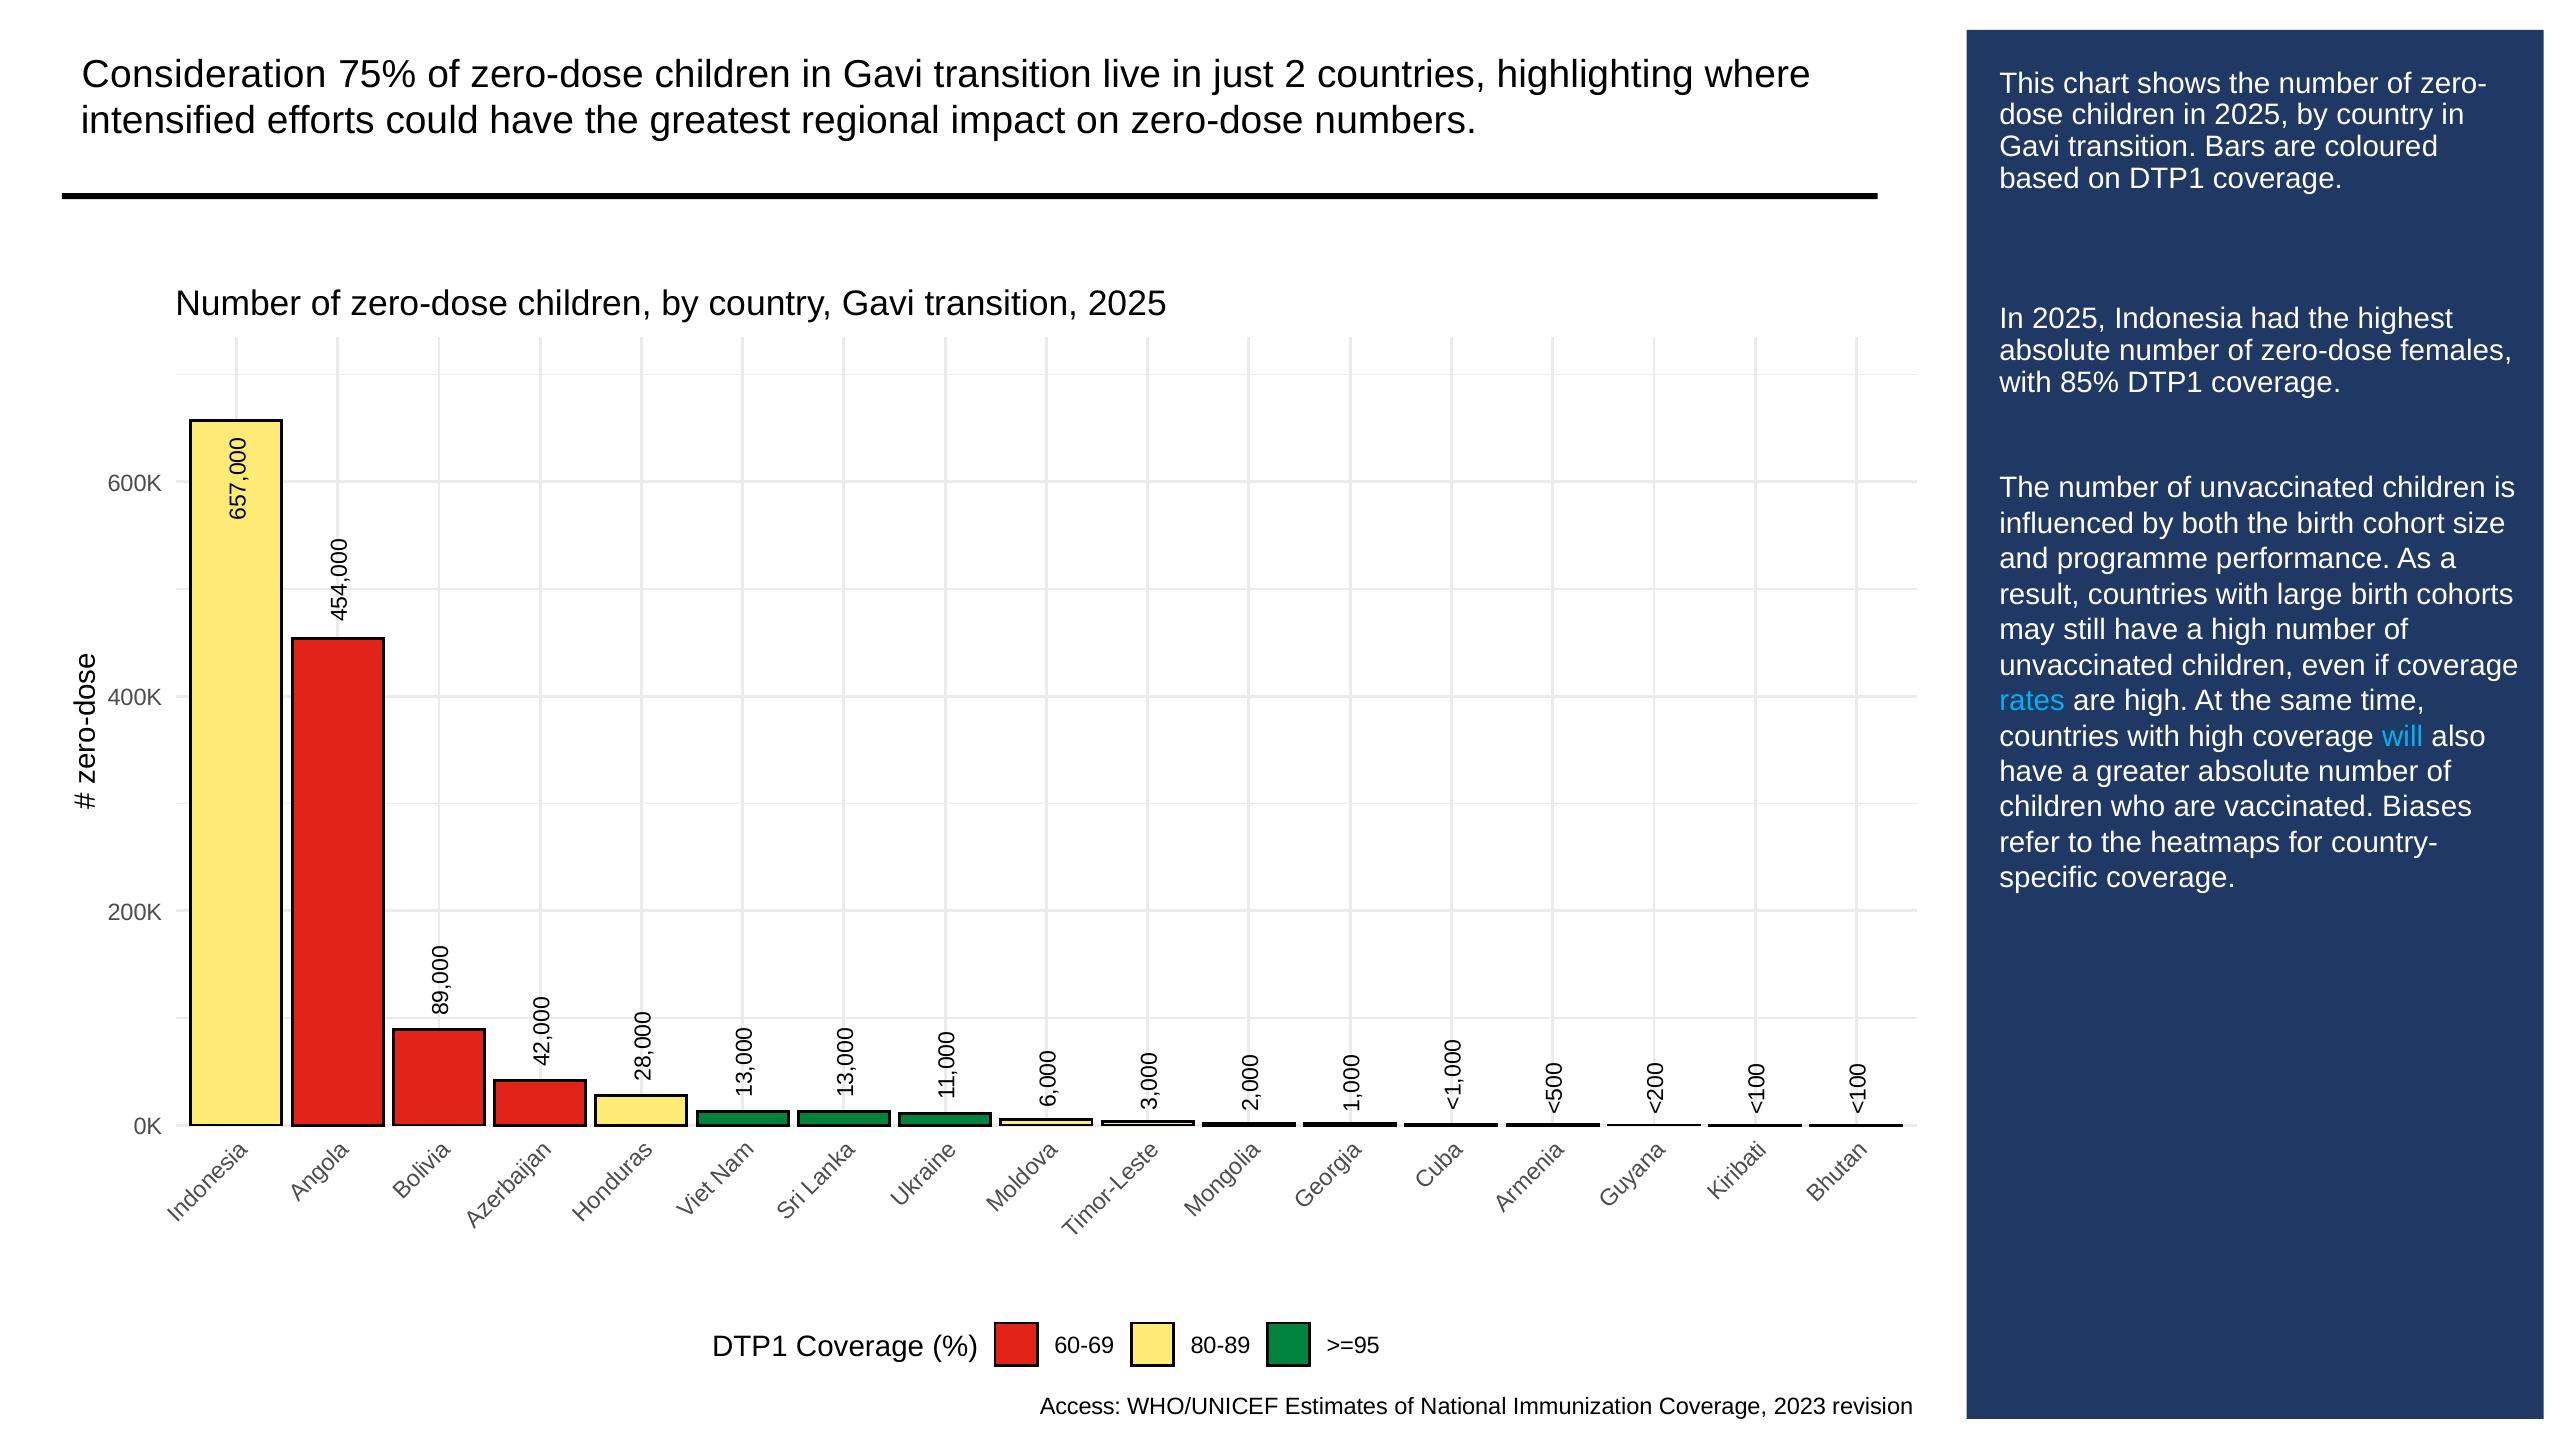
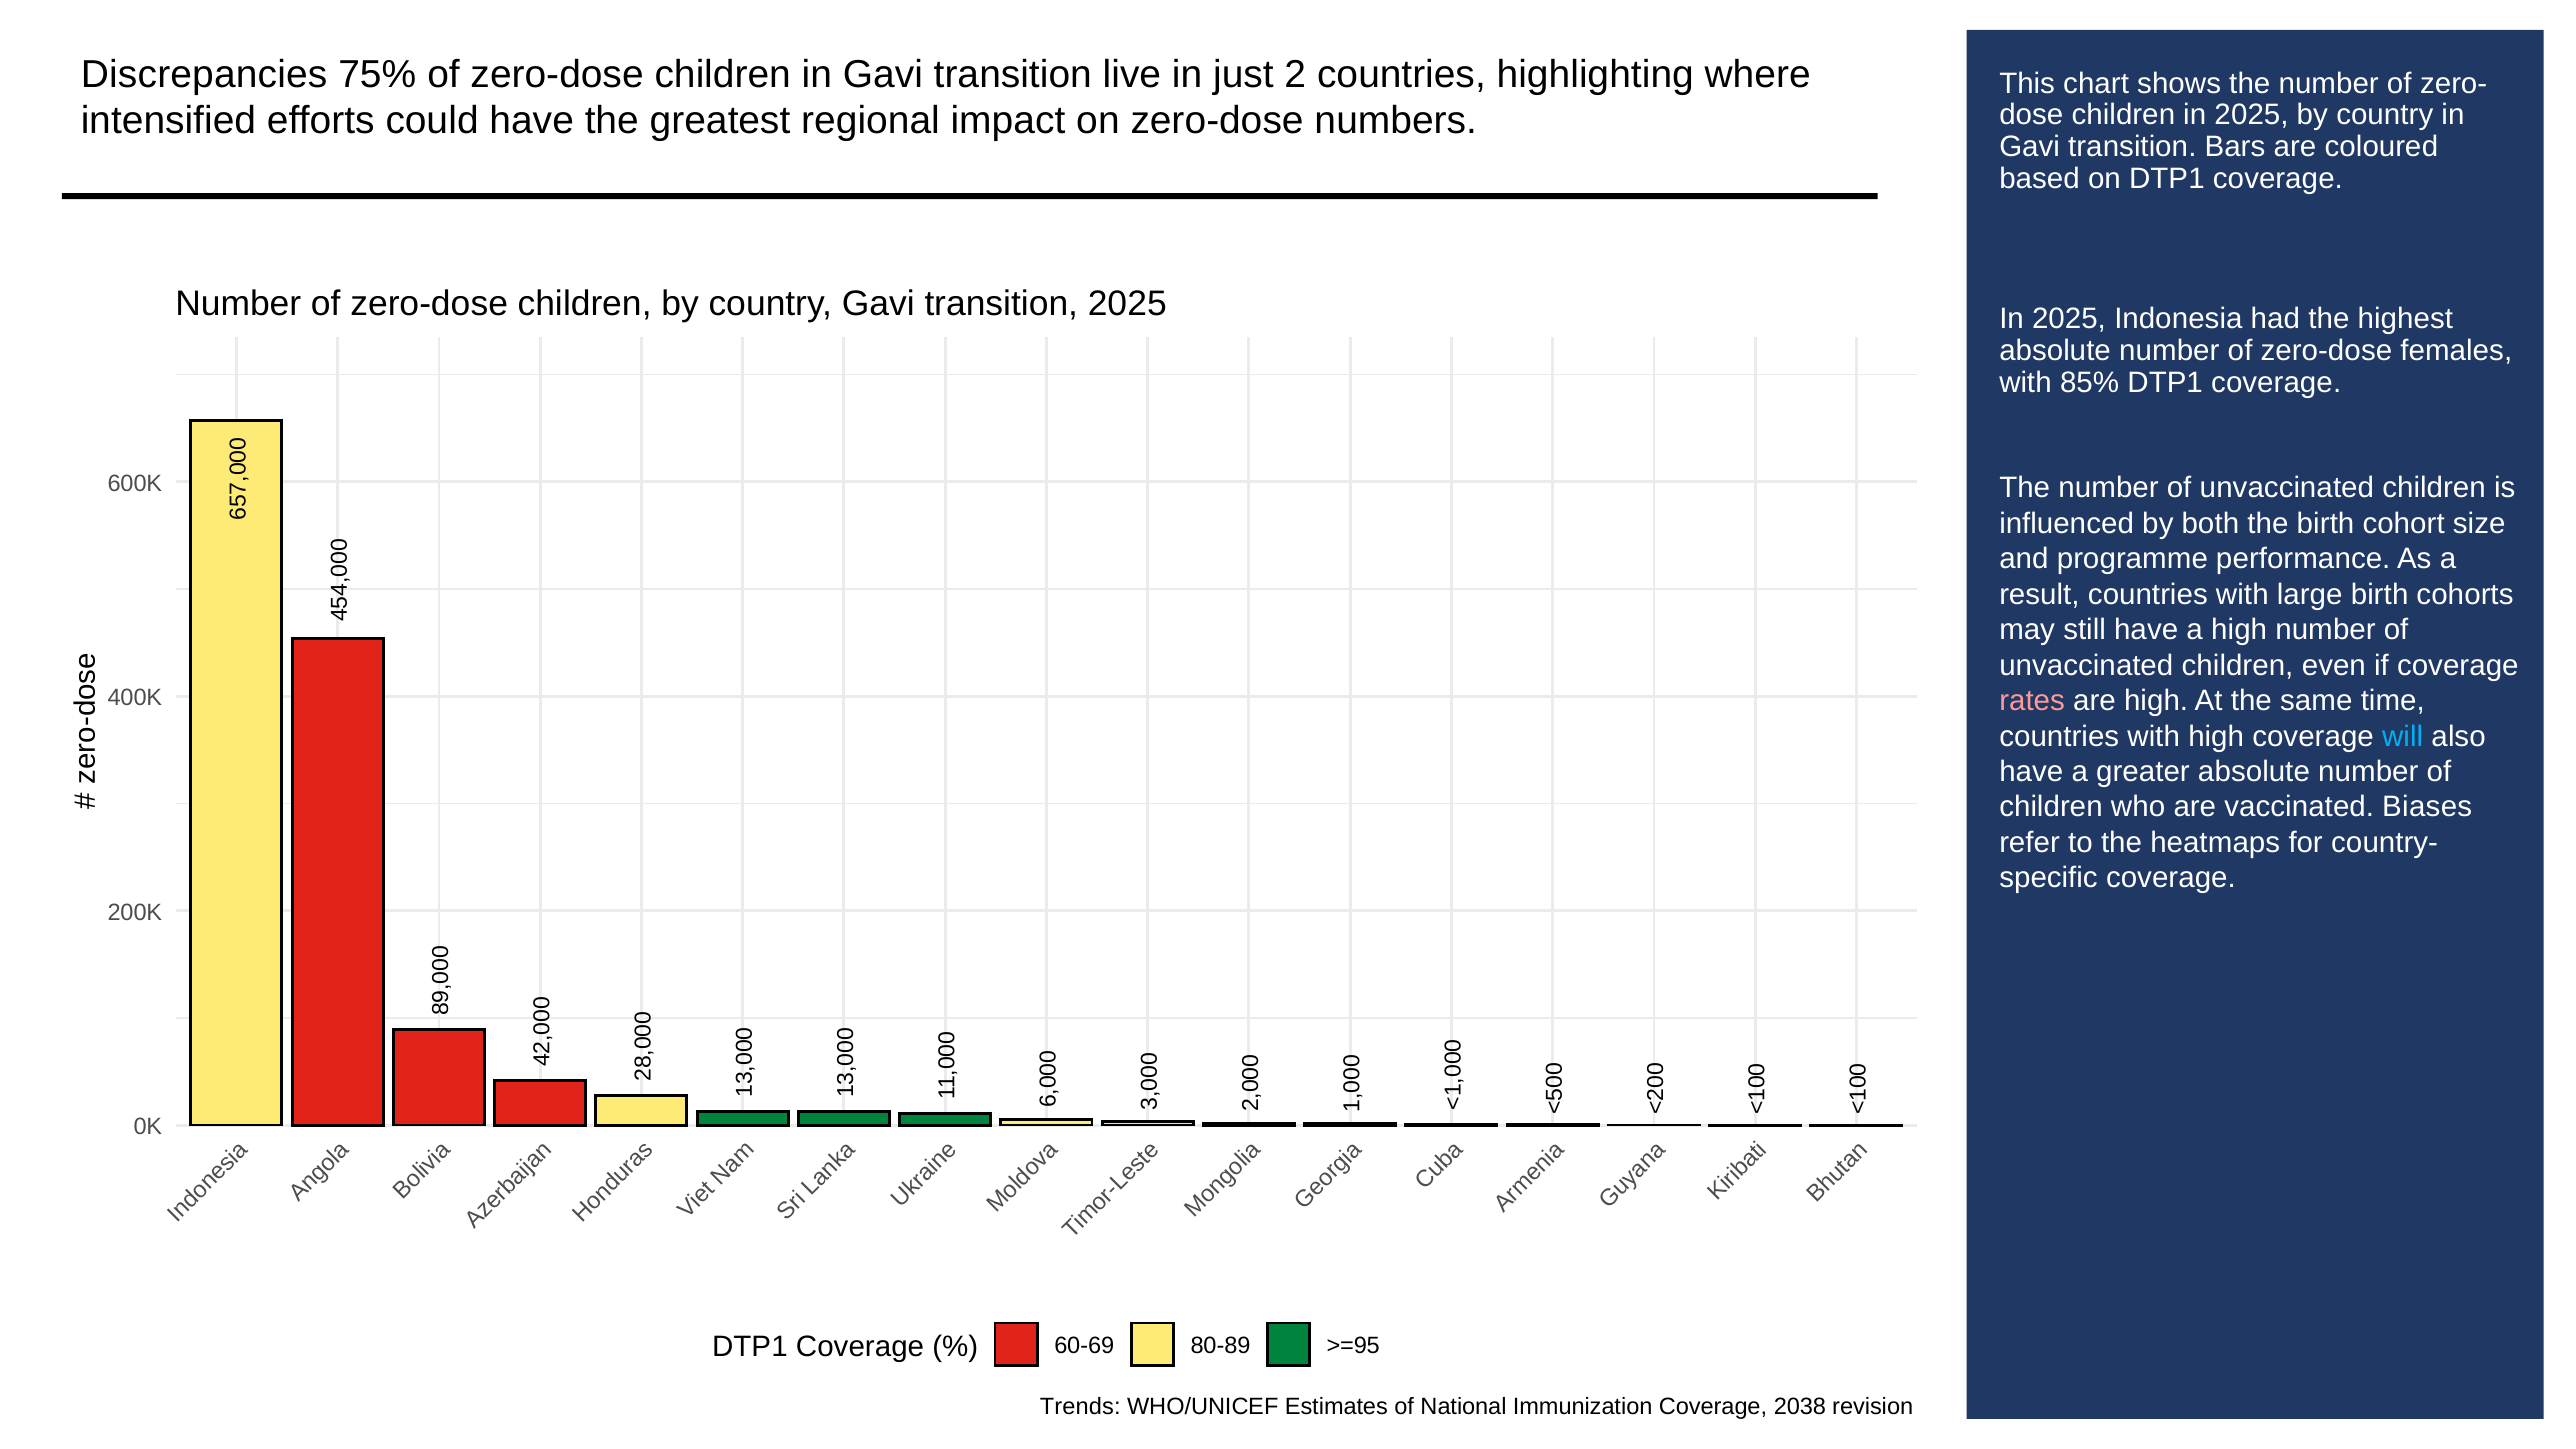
Consideration: Consideration -> Discrepancies (204, 74)
rates colour: light blue -> pink (2032, 701)
Access: Access -> Trends (1080, 1407)
2023: 2023 -> 2038 (1800, 1407)
